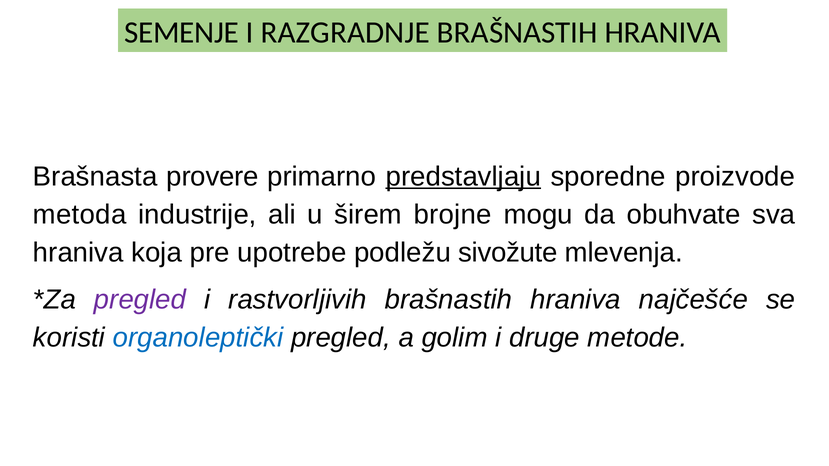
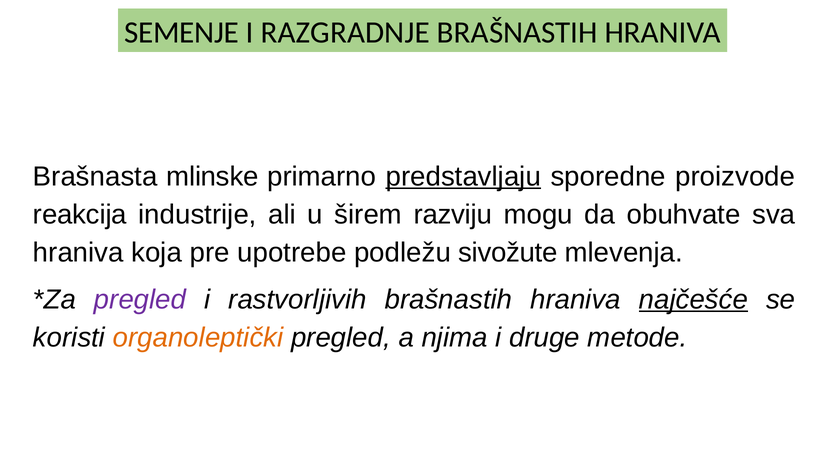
provere: provere -> mlinske (212, 177)
metoda: metoda -> reakcija (80, 215)
brojne: brojne -> razviju (453, 215)
najčešće underline: none -> present (693, 300)
organoleptički colour: blue -> orange (198, 338)
golim: golim -> njima (455, 338)
